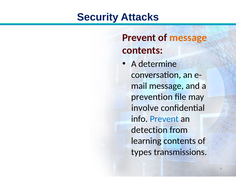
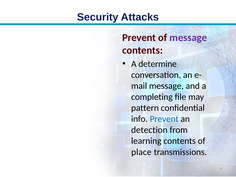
message colour: orange -> purple (188, 38)
prevention: prevention -> completing (152, 97)
involve: involve -> pattern (145, 108)
types: types -> place (141, 152)
